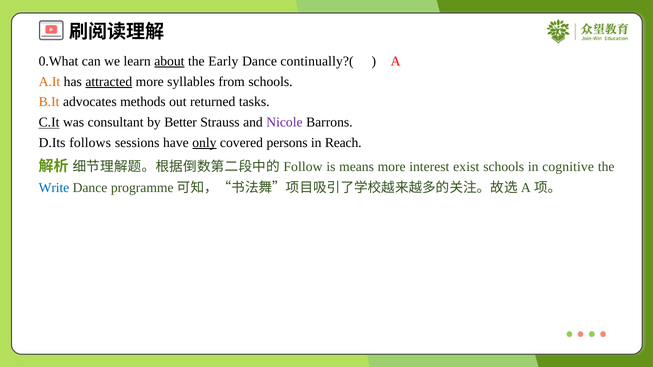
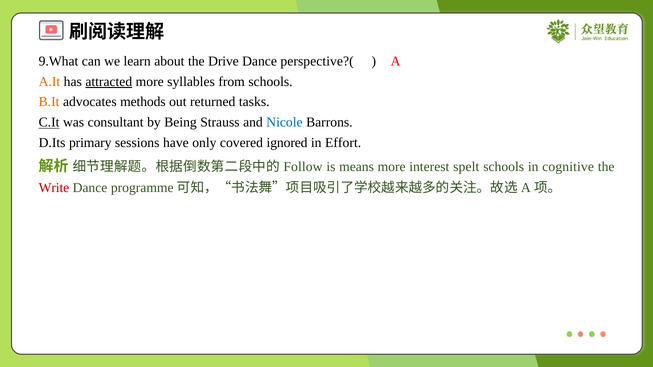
0.What: 0.What -> 9.What (59, 61)
about underline: present -> none (169, 61)
Early: Early -> Drive (223, 61)
continually?(: continually?( -> perspective?( (317, 61)
Better: Better -> Being (181, 122)
Nicole colour: purple -> blue (284, 122)
follows: follows -> primary (90, 143)
only underline: present -> none (204, 143)
persons: persons -> ignored (287, 143)
Reach: Reach -> Effort (343, 143)
exist: exist -> spelt (466, 167)
Write colour: blue -> red (54, 188)
